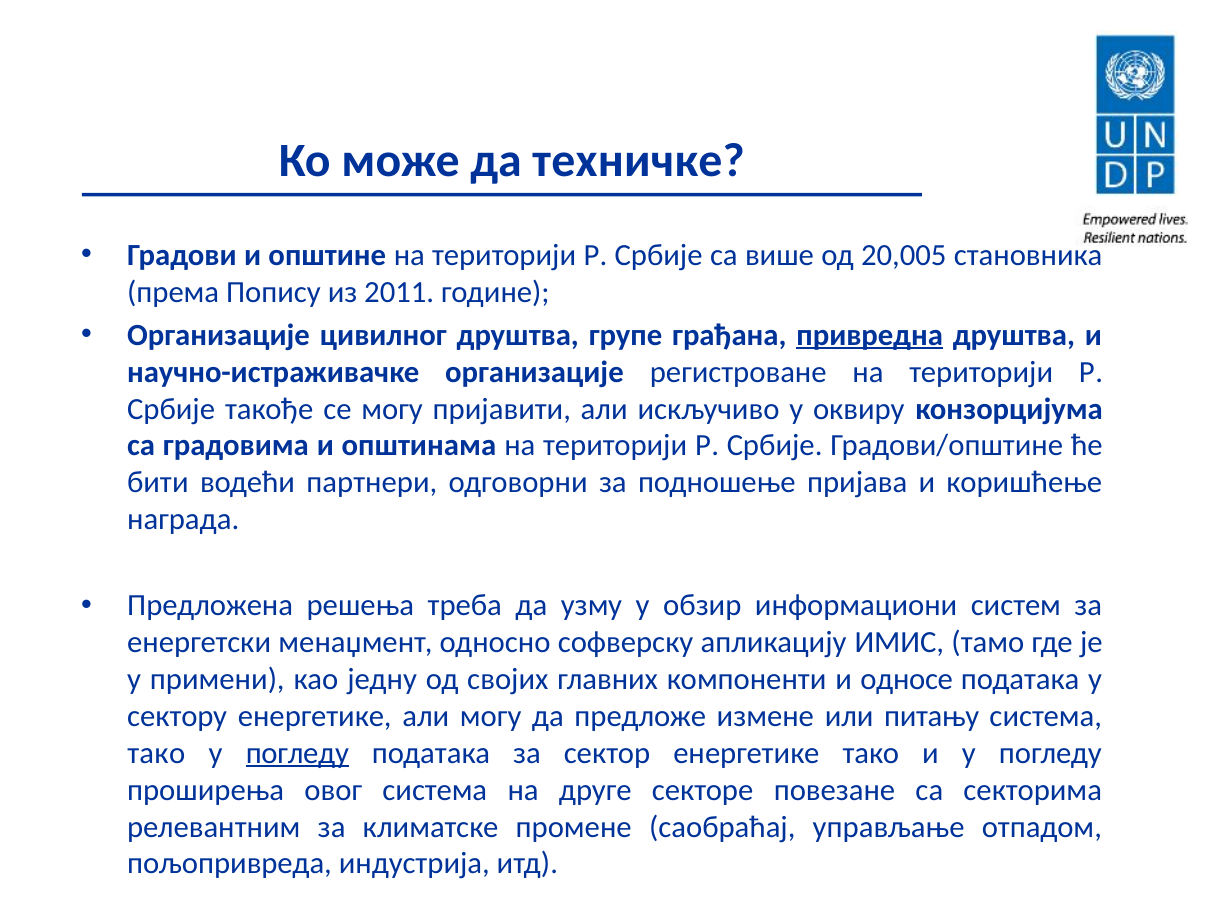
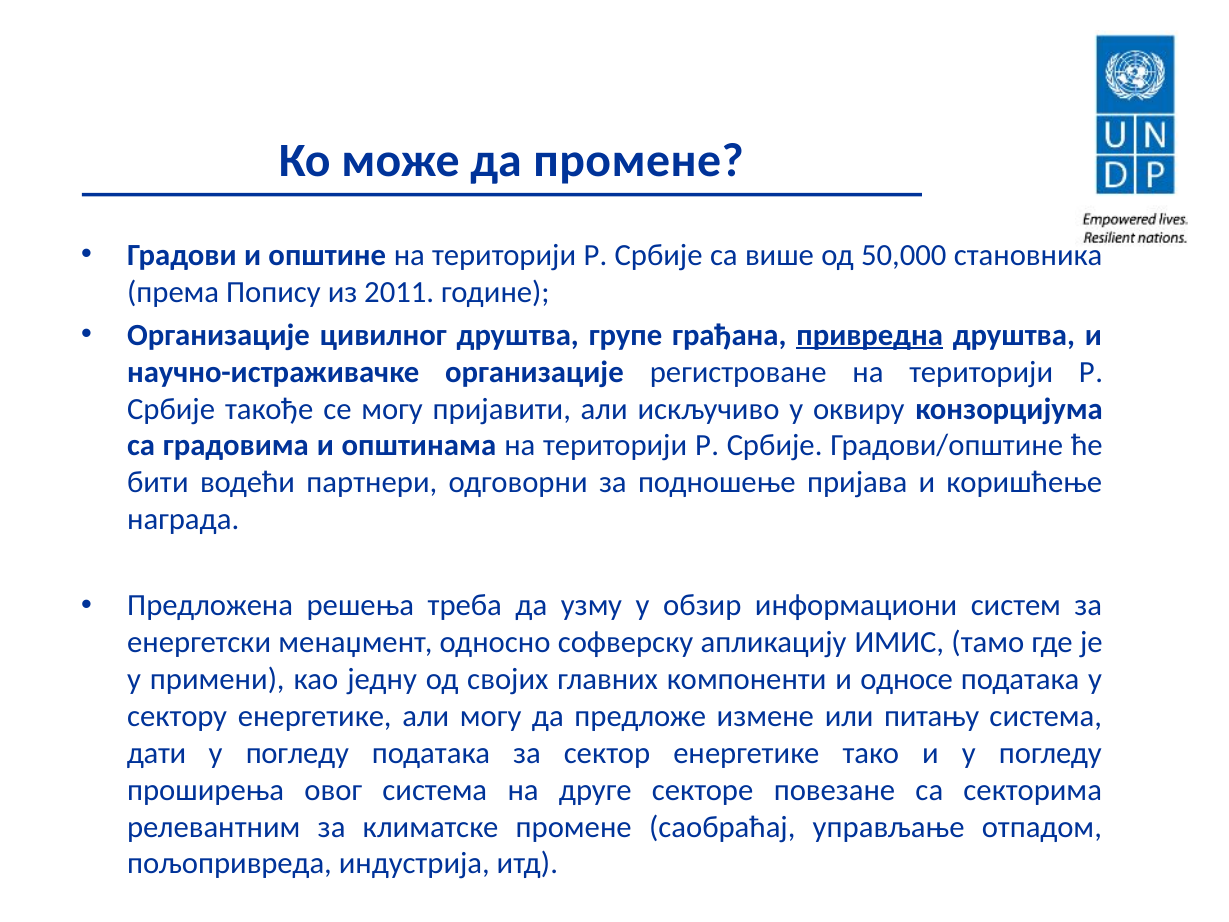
да техничке: техничке -> промене (639, 161)
20,005: 20,005 -> 50,000 (904, 255)
тако: тако -> дати (157, 753)
погледу underline: present -> none (297, 753)
